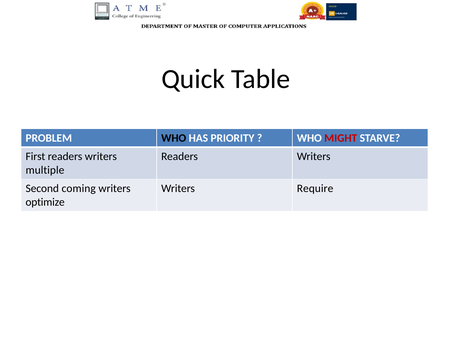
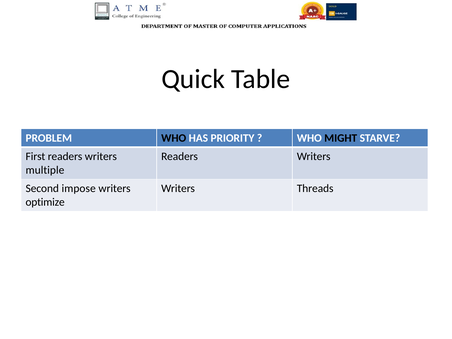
MIGHT colour: red -> black (341, 138)
coming: coming -> impose (79, 188)
Require: Require -> Threads (315, 188)
